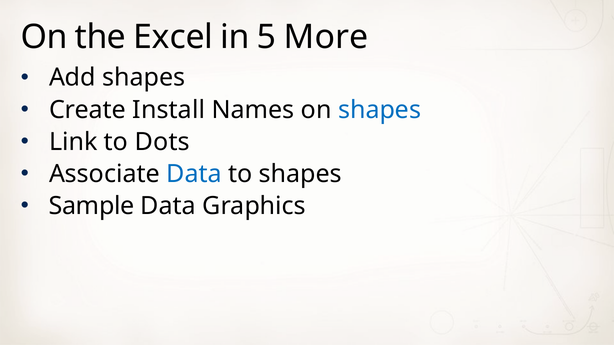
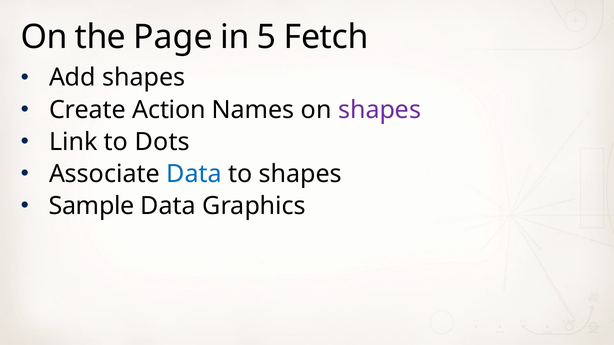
Excel: Excel -> Page (173, 37)
More: More -> Fetch (326, 37)
Install: Install -> Action (169, 110)
shapes colour: blue -> purple (380, 110)
